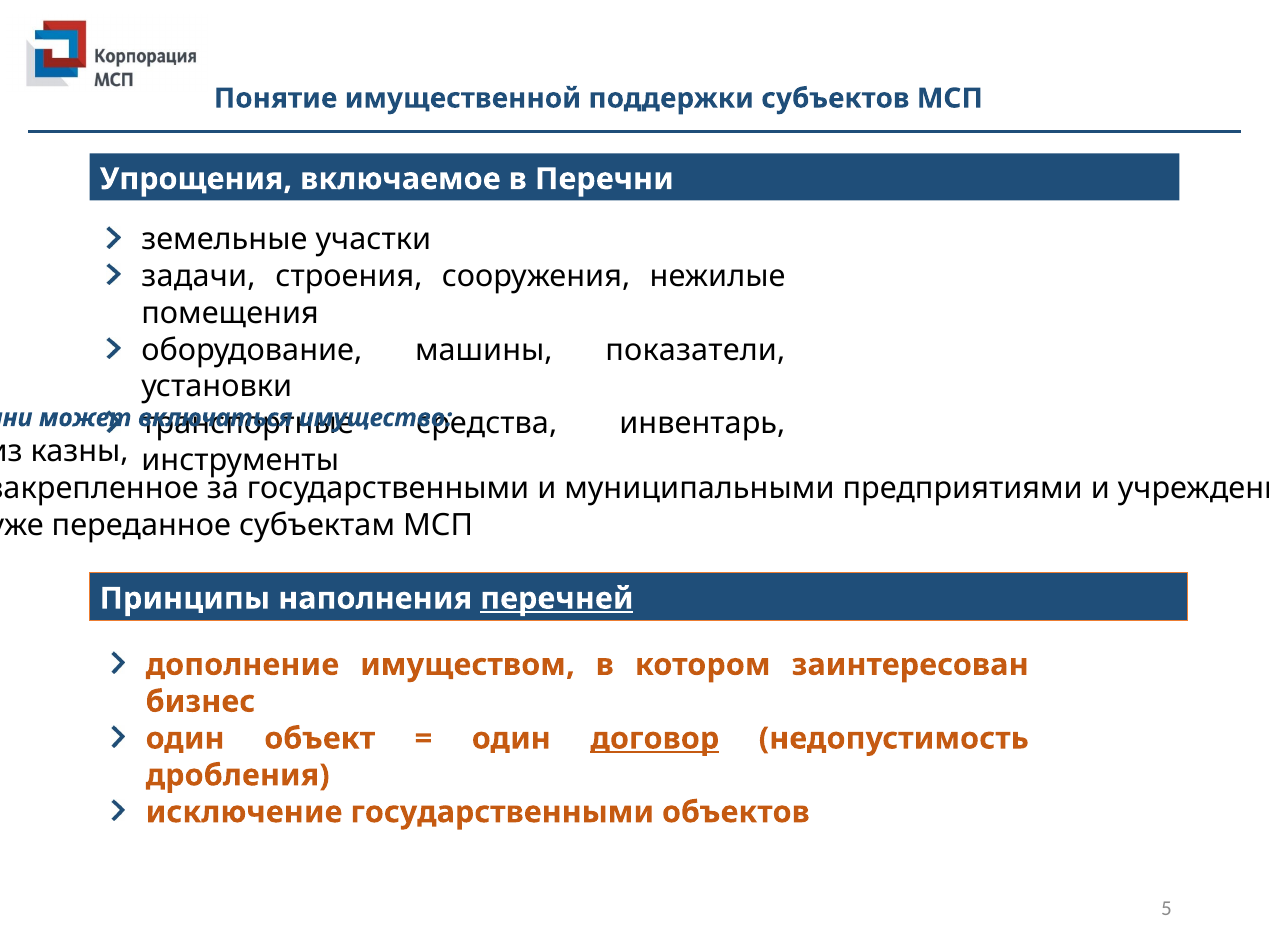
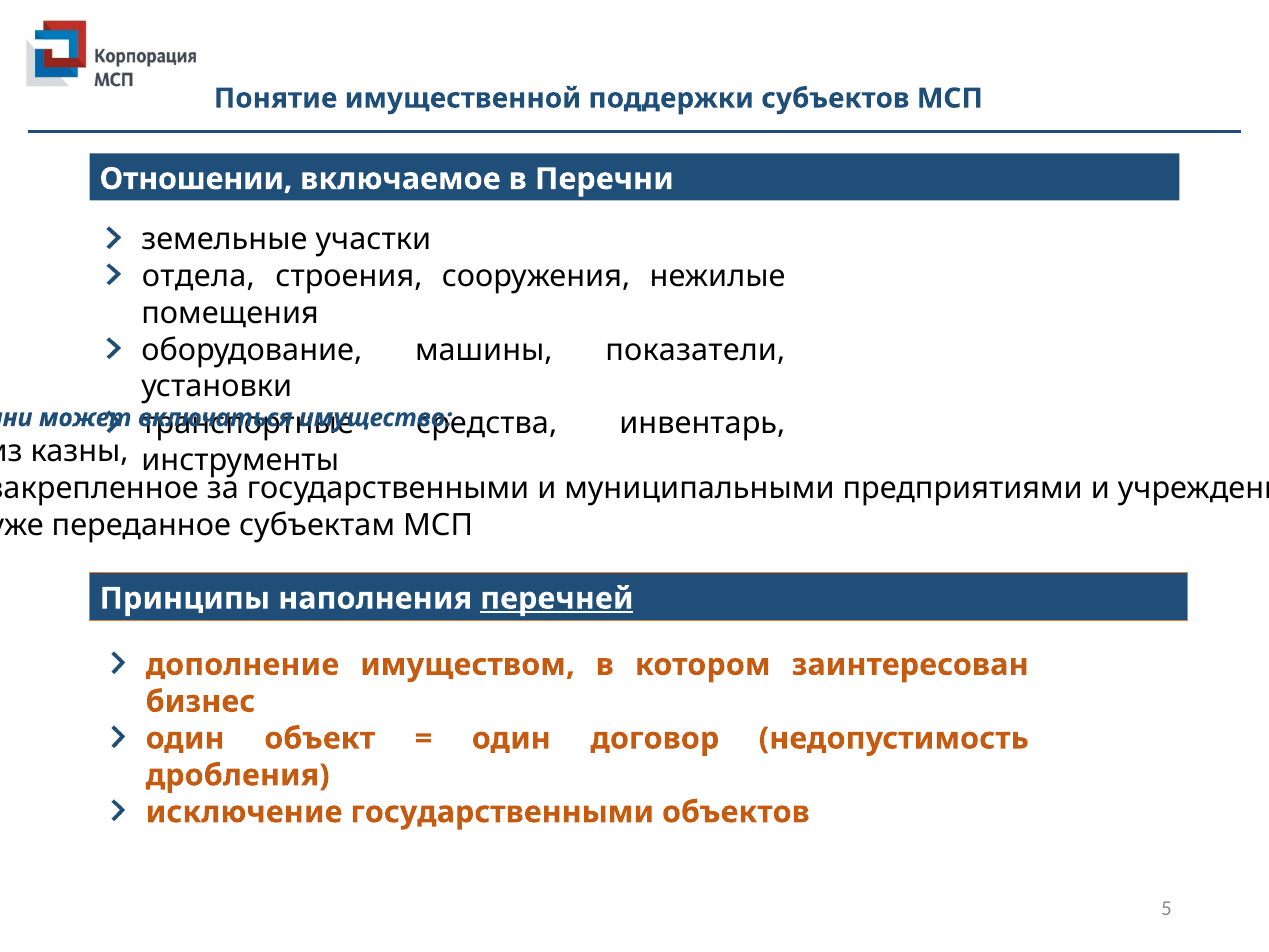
Упрощения: Упрощения -> Отношении (196, 179)
задачи: задачи -> отдела (198, 276)
договор underline: present -> none (655, 738)
